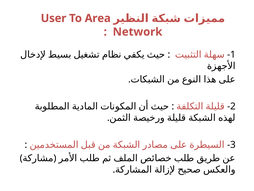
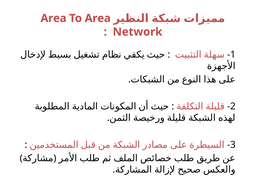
User: User -> Area (54, 18)
